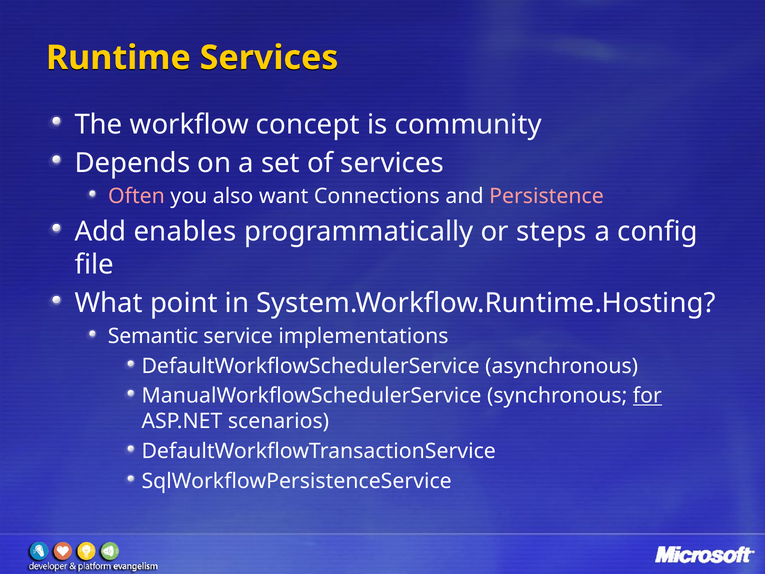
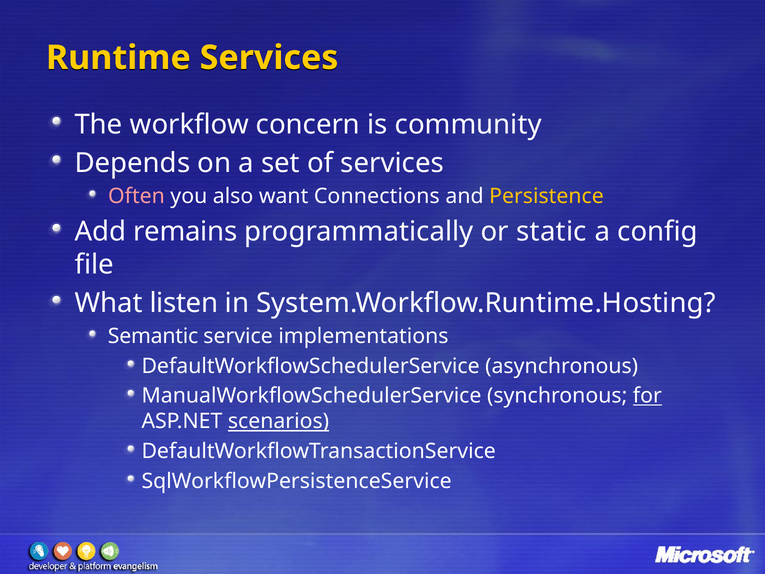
concept: concept -> concern (308, 124)
Persistence colour: pink -> yellow (546, 196)
enables: enables -> remains (185, 231)
steps: steps -> static (551, 231)
point: point -> listen (184, 303)
scenarios underline: none -> present (278, 421)
